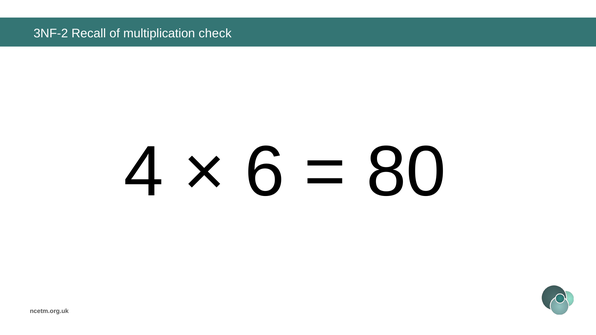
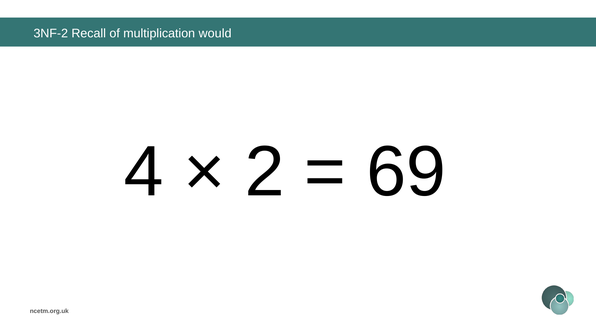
check: check -> would (215, 33)
6: 6 -> 2 (265, 172)
80: 80 -> 69 (406, 172)
